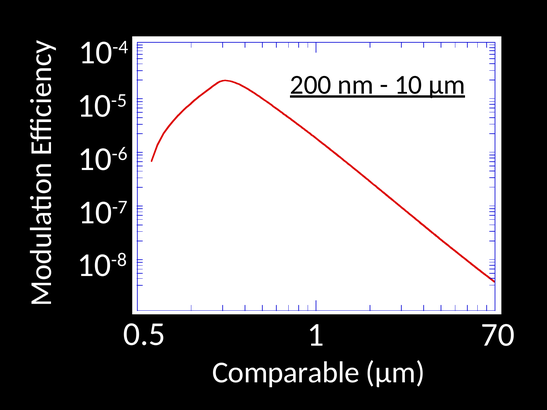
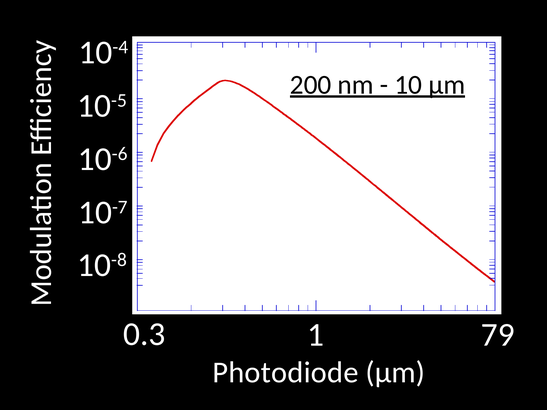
0.5: 0.5 -> 0.3 (144, 334)
70: 70 -> 79 (498, 335)
Comparable: Comparable -> Photodiode (285, 373)
